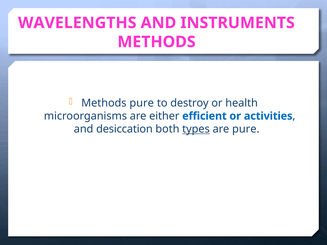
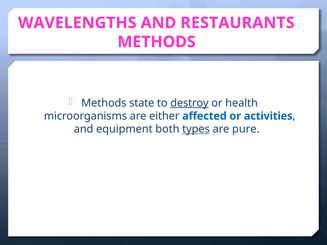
INSTRUMENTS: INSTRUMENTS -> RESTAURANTS (238, 23)
Methods pure: pure -> state (142, 103)
destroy underline: none -> present (189, 103)
efficient: efficient -> affected (204, 116)
desiccation: desiccation -> equipment (124, 129)
